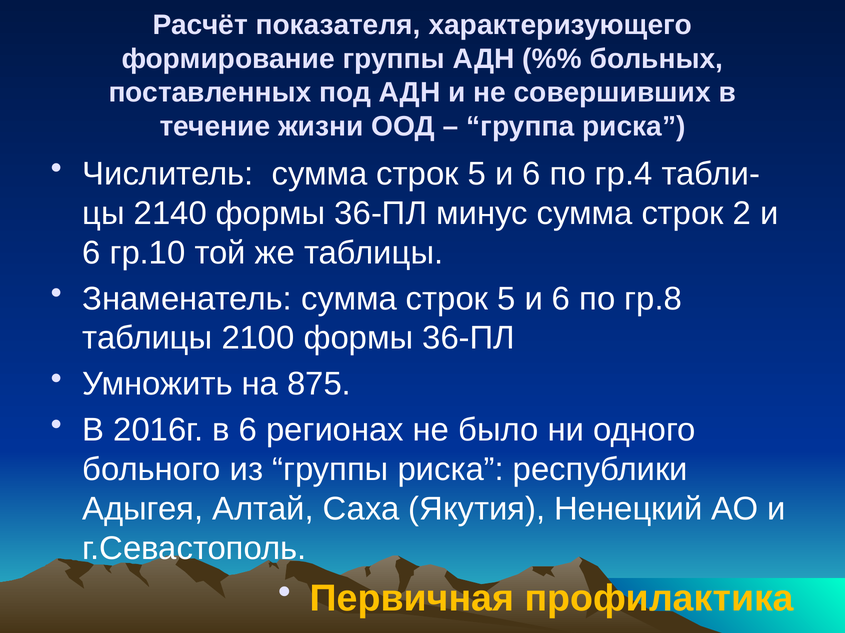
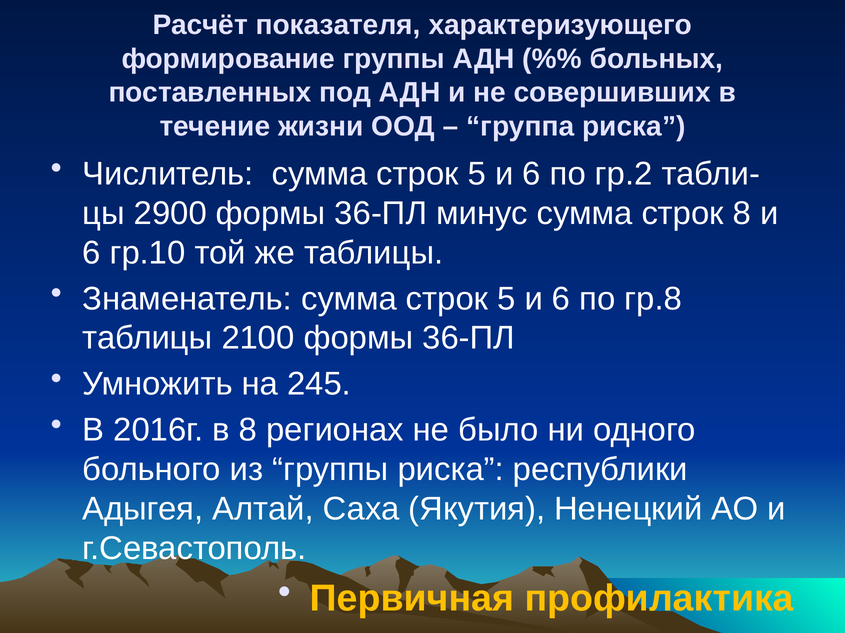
гр.4: гр.4 -> гр.2 (624, 174)
2140: 2140 -> 2900 (170, 214)
строк 2: 2 -> 8 (742, 214)
875: 875 -> 245 (319, 385)
в 6: 6 -> 8 (248, 431)
